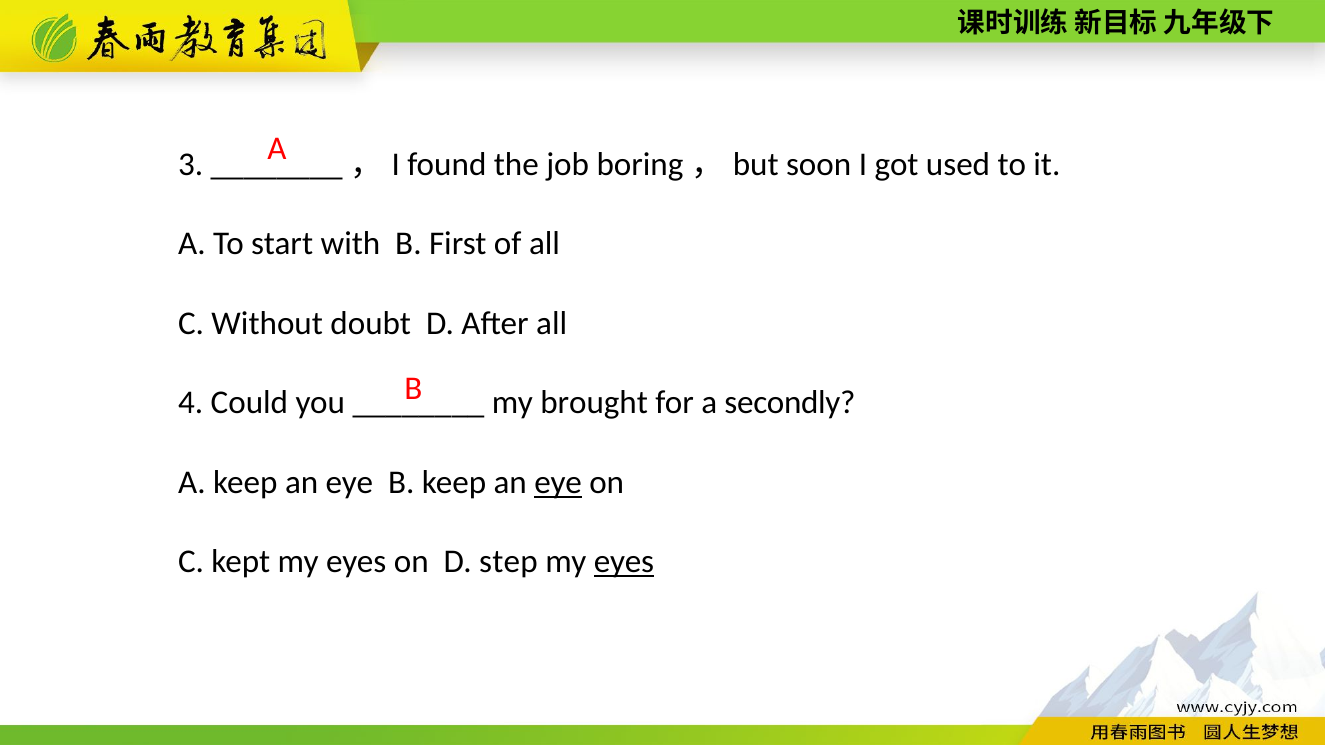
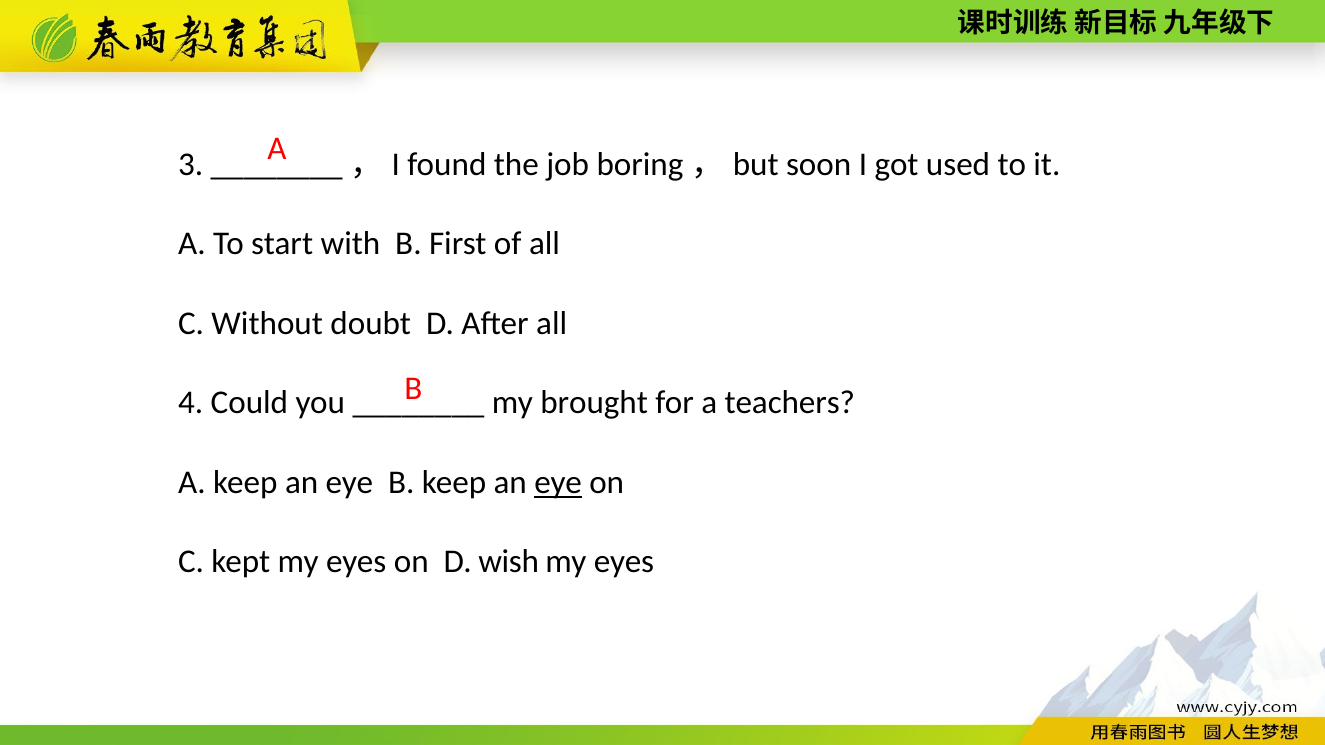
secondly: secondly -> teachers (790, 403)
step: step -> wish (509, 562)
eyes underline: present -> none (624, 562)
